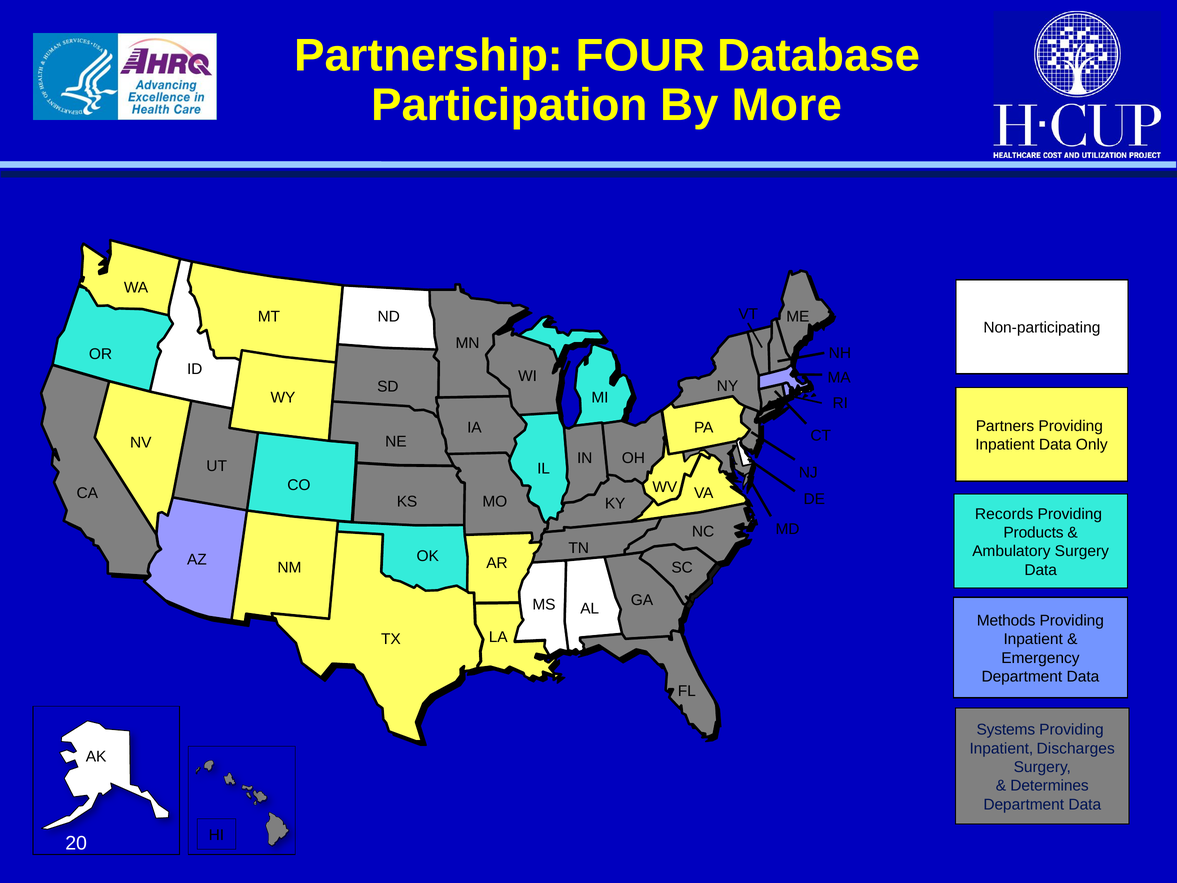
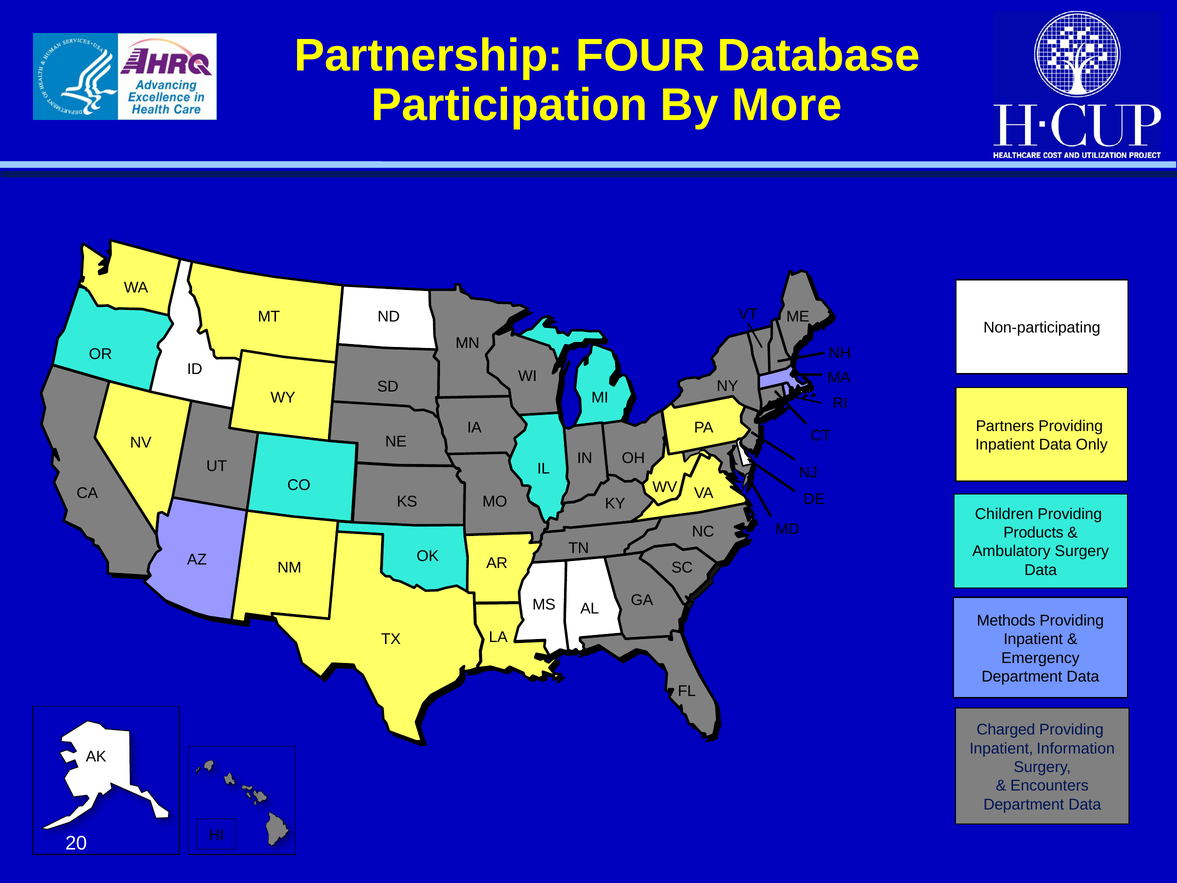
Records: Records -> Children (1004, 514)
Systems: Systems -> Charged (1006, 730)
Discharges: Discharges -> Information (1076, 748)
Determines: Determines -> Encounters (1050, 786)
